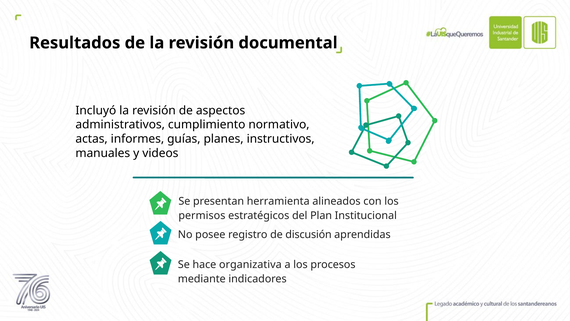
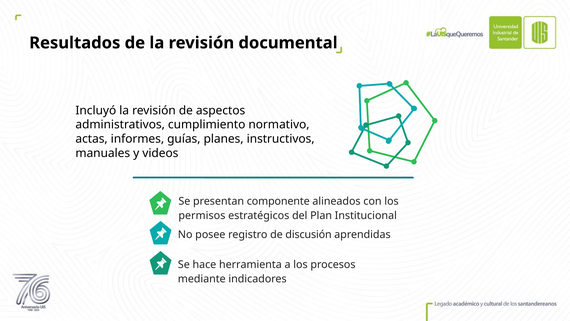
herramienta: herramienta -> componente (278, 201)
organizativa: organizativa -> herramienta (250, 264)
